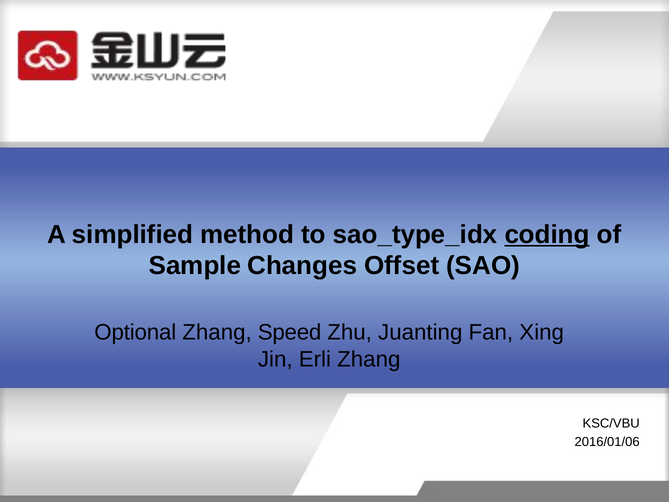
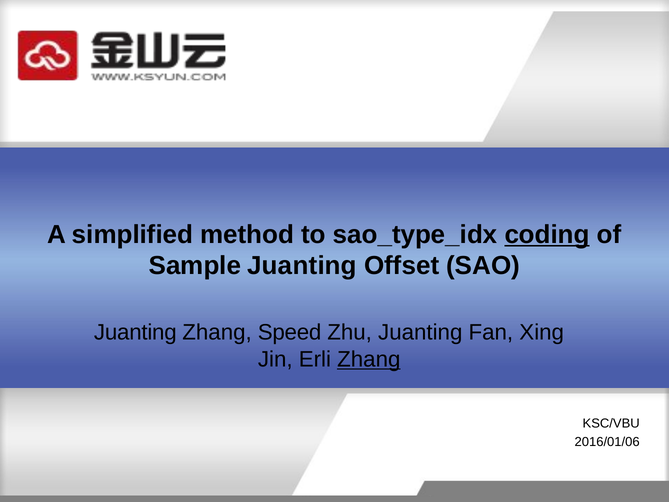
Sample Changes: Changes -> Juanting (302, 266)
Optional: Optional -> Juanting (135, 332)
Zhang underline: none -> present (369, 359)
